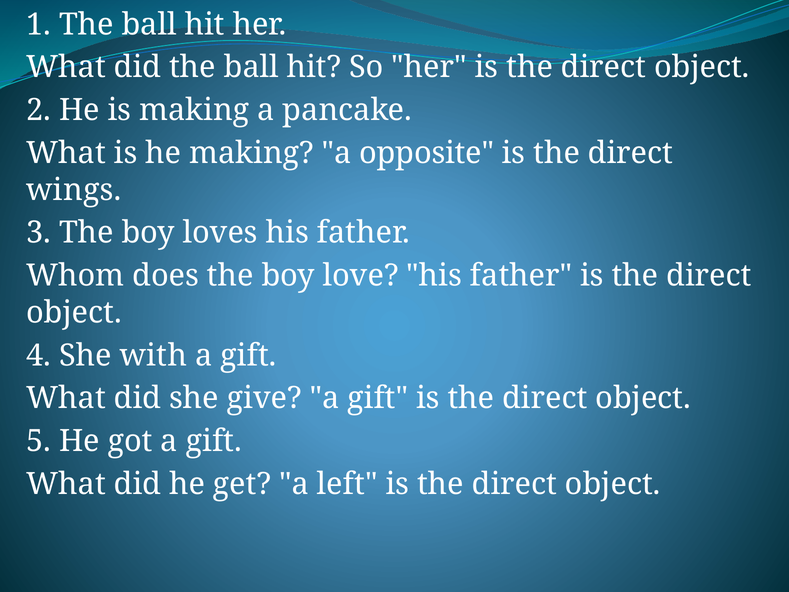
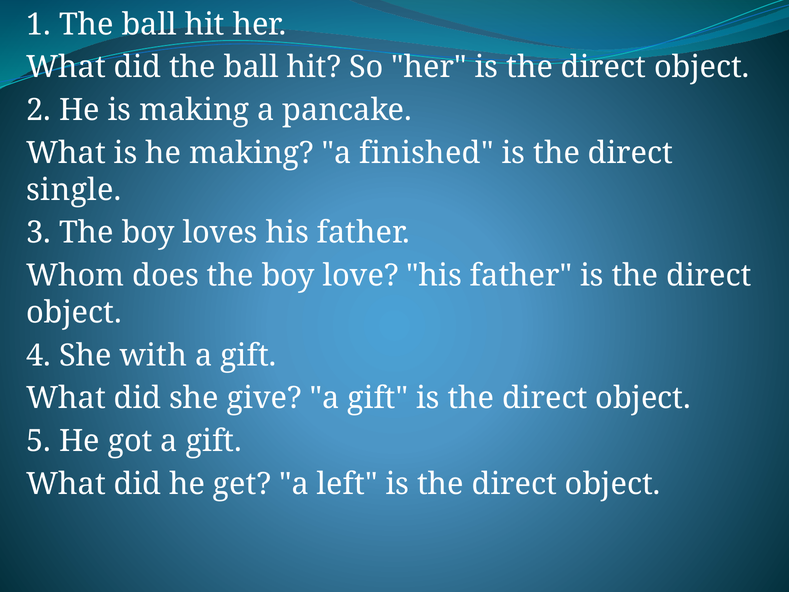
opposite: opposite -> finished (426, 153)
wings: wings -> single (74, 190)
